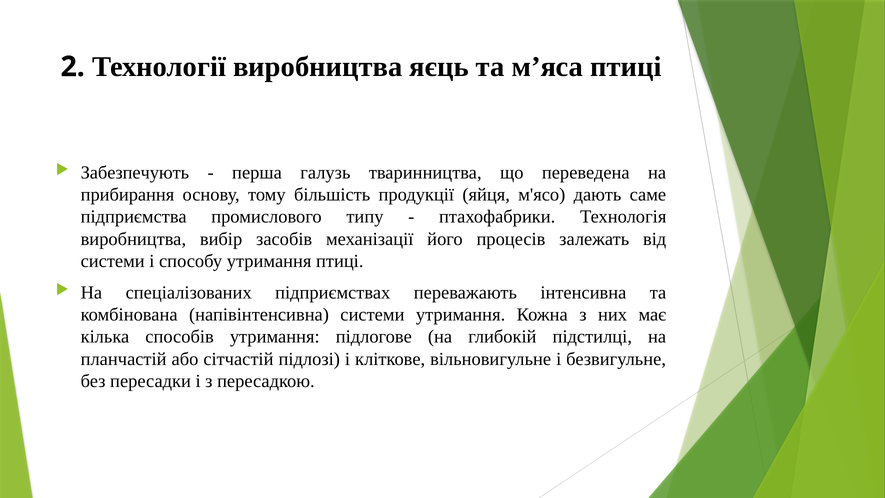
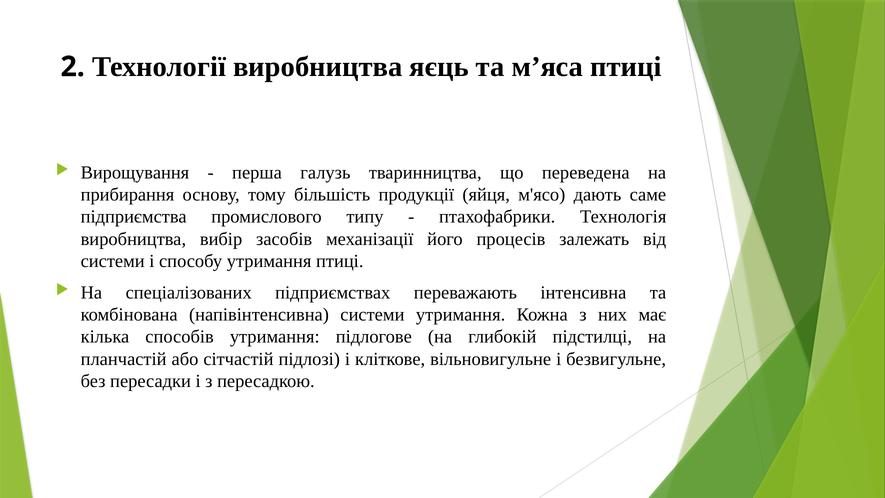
Забезпечують: Забезпечують -> Вирощування (135, 173)
